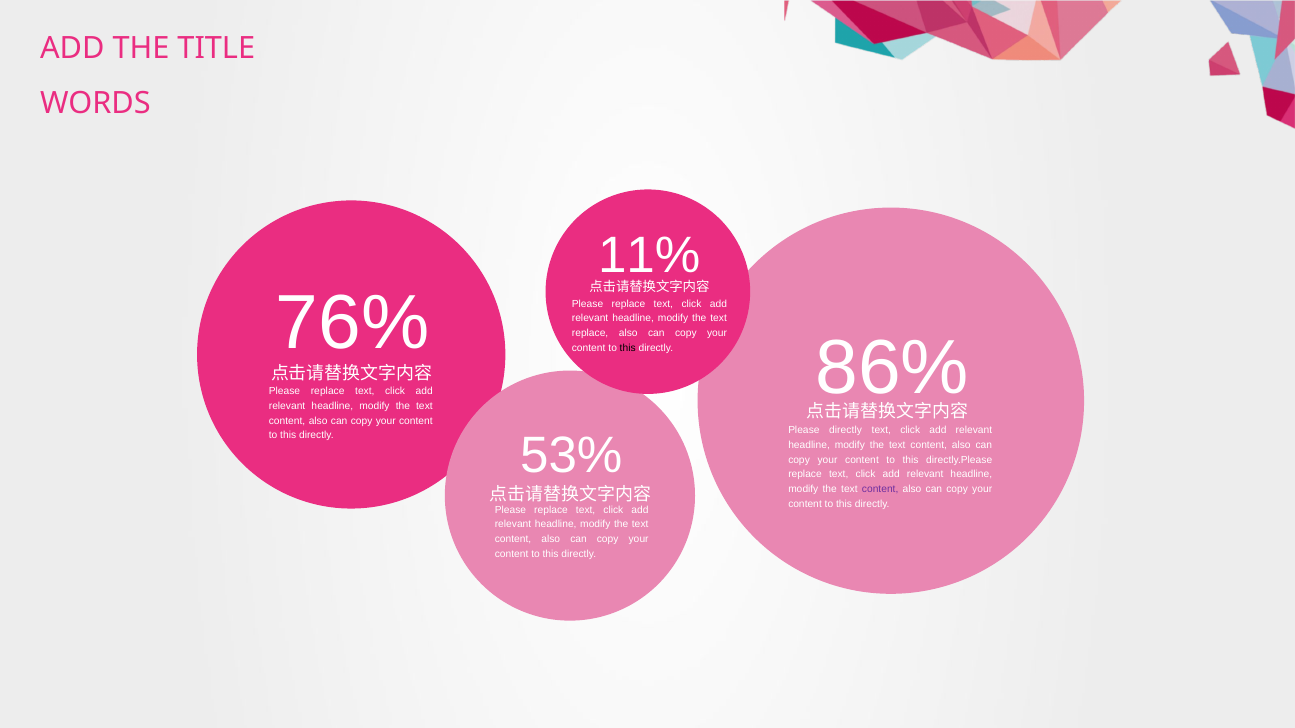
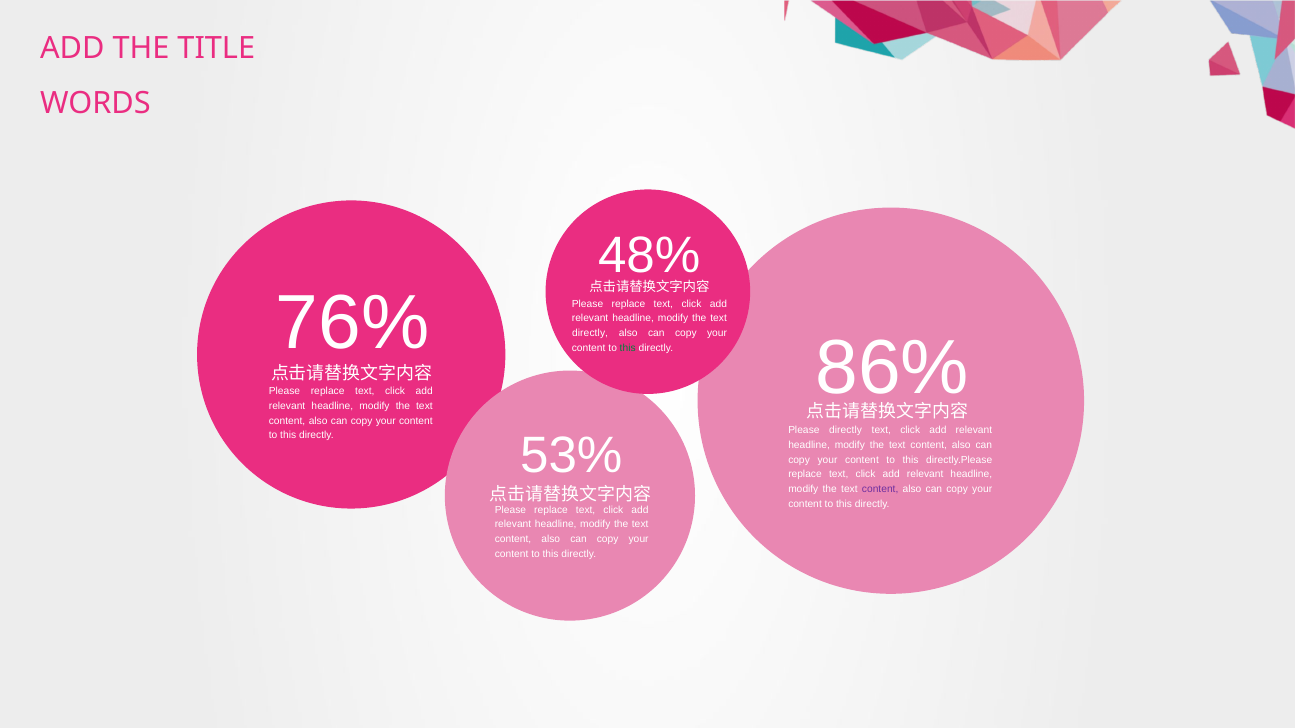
11%: 11% -> 48% (649, 256)
replace: replace -> directly (590, 333)
this colour: black -> green (628, 348)
